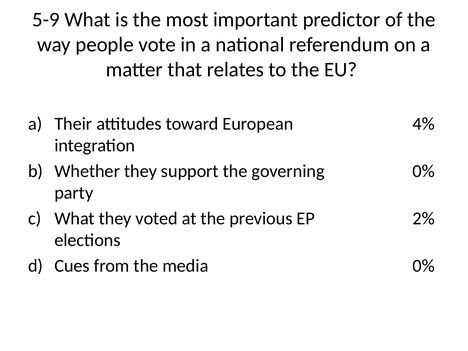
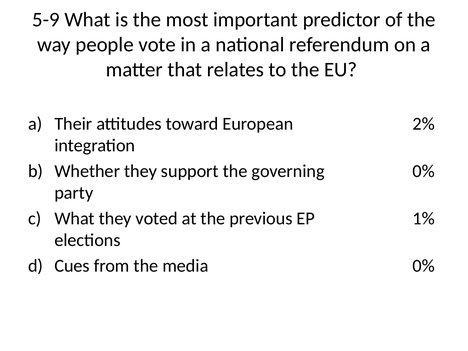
4%: 4% -> 2% (424, 124)
2%: 2% -> 1% (424, 218)
